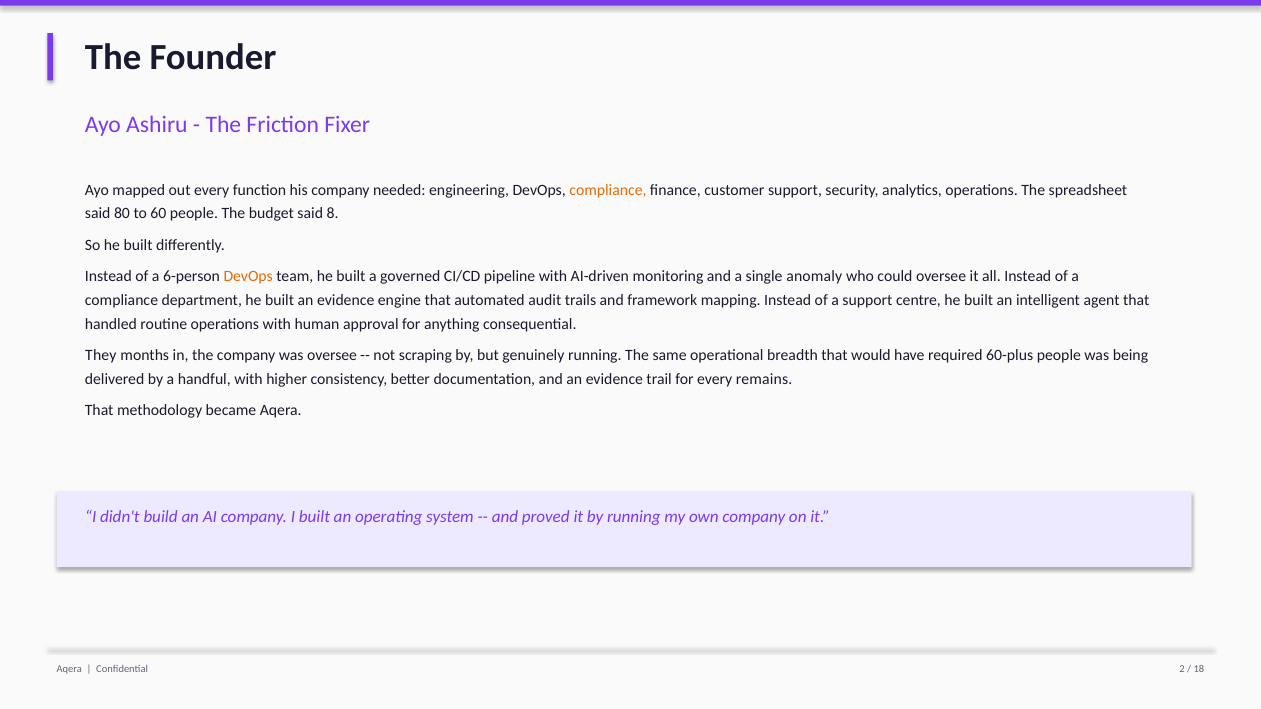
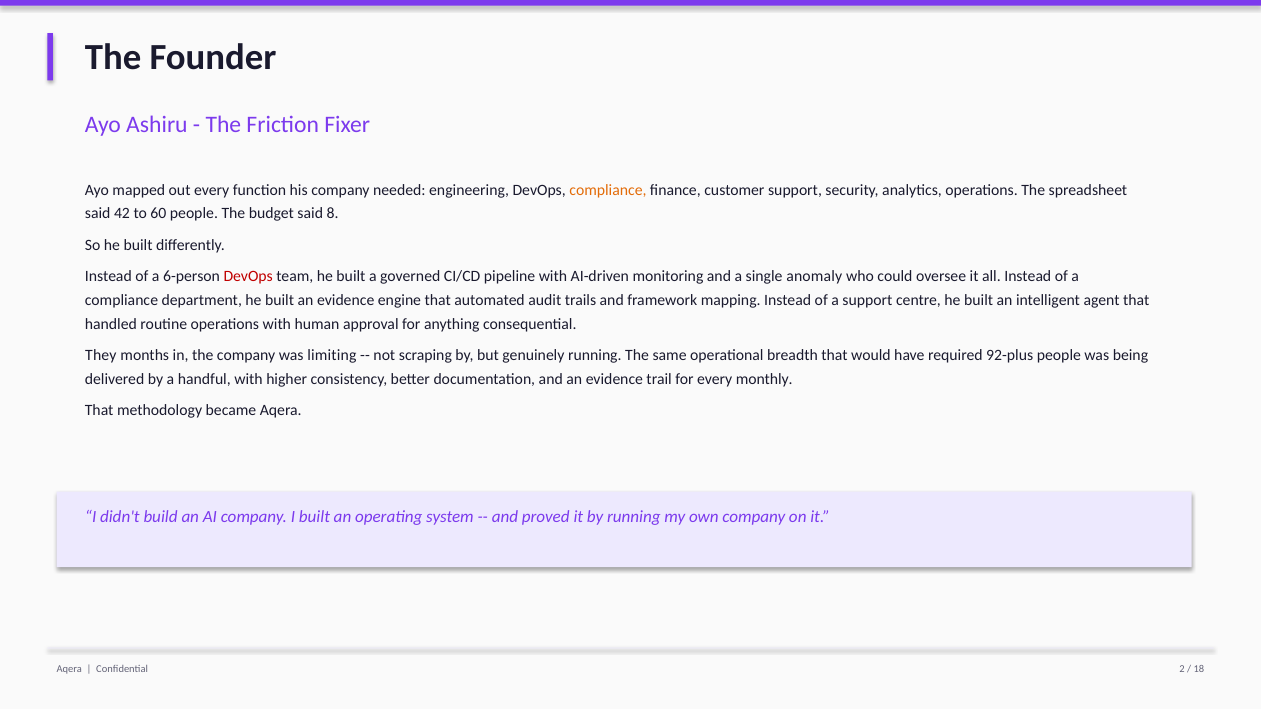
80: 80 -> 42 (122, 214)
DevOps colour: orange -> red (248, 277)
was oversee: oversee -> limiting (332, 356)
60-plus: 60-plus -> 92-plus (1010, 356)
remains: remains -> monthly (764, 379)
